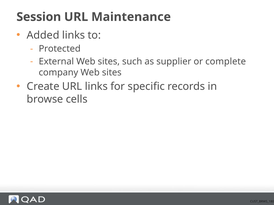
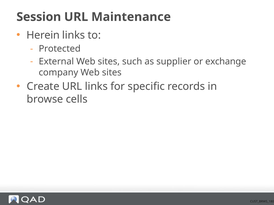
Added: Added -> Herein (43, 35)
complete: complete -> exchange (226, 62)
